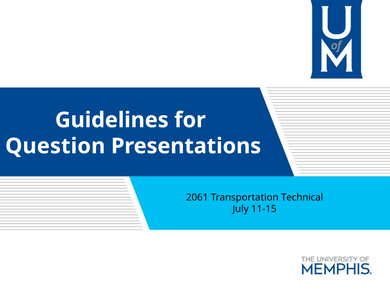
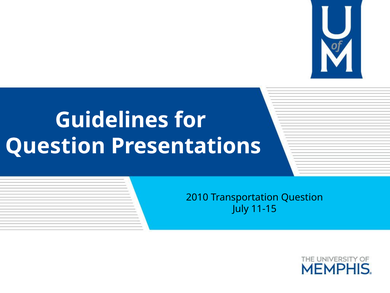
2061: 2061 -> 2010 (197, 197)
Transportation Technical: Technical -> Question (302, 197)
